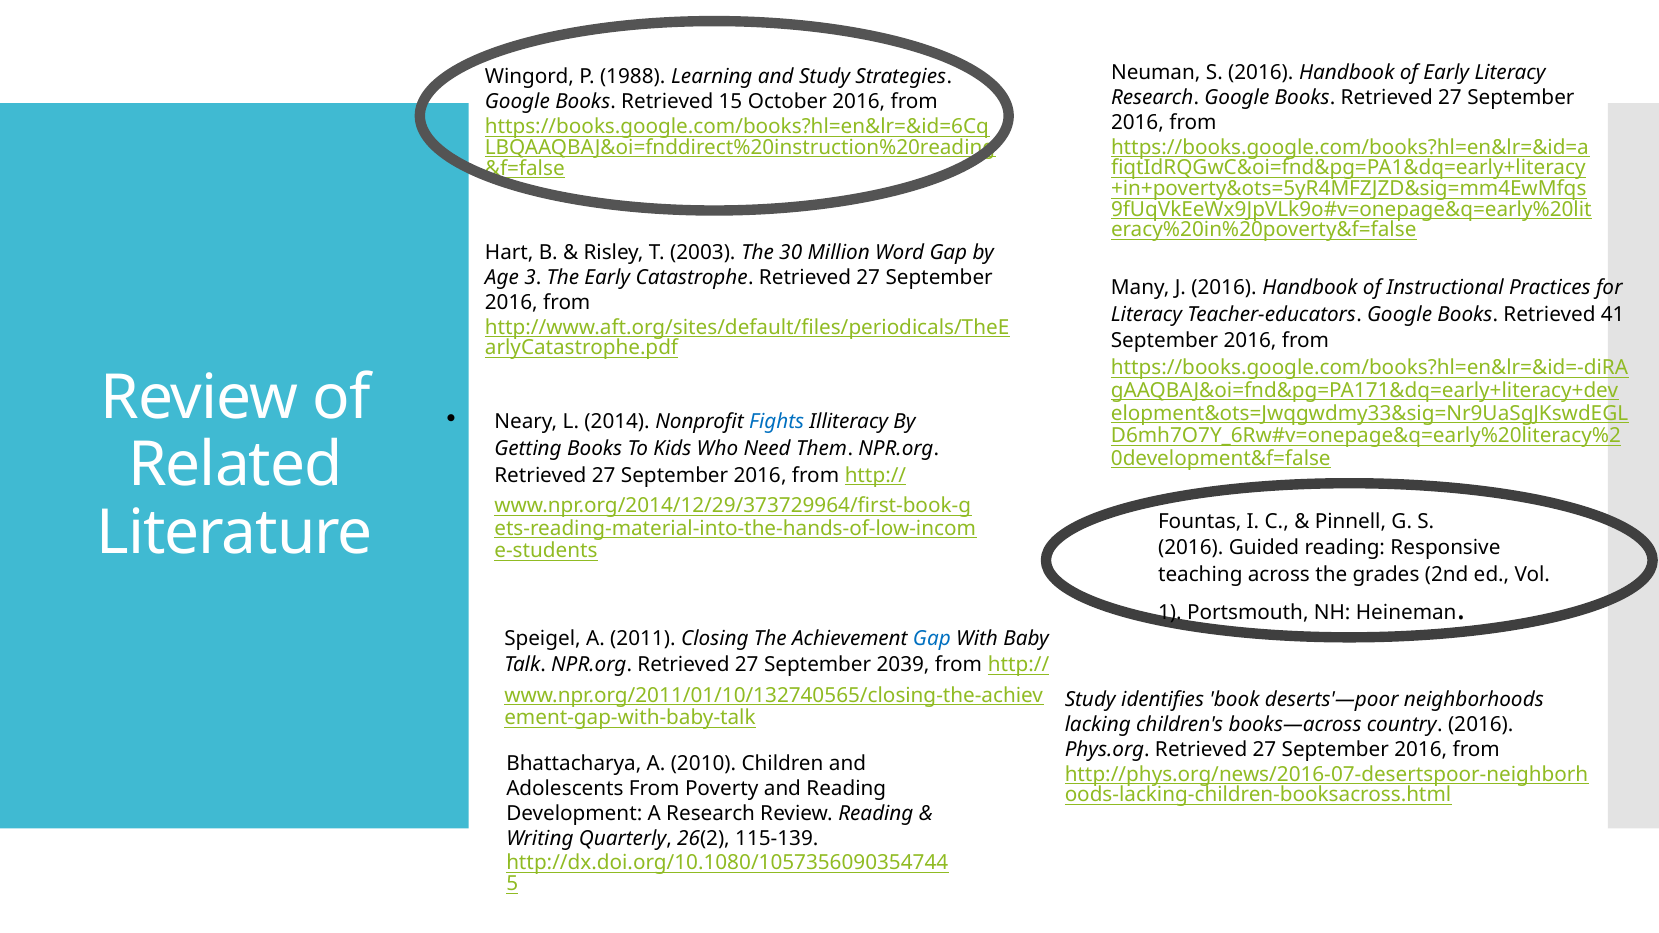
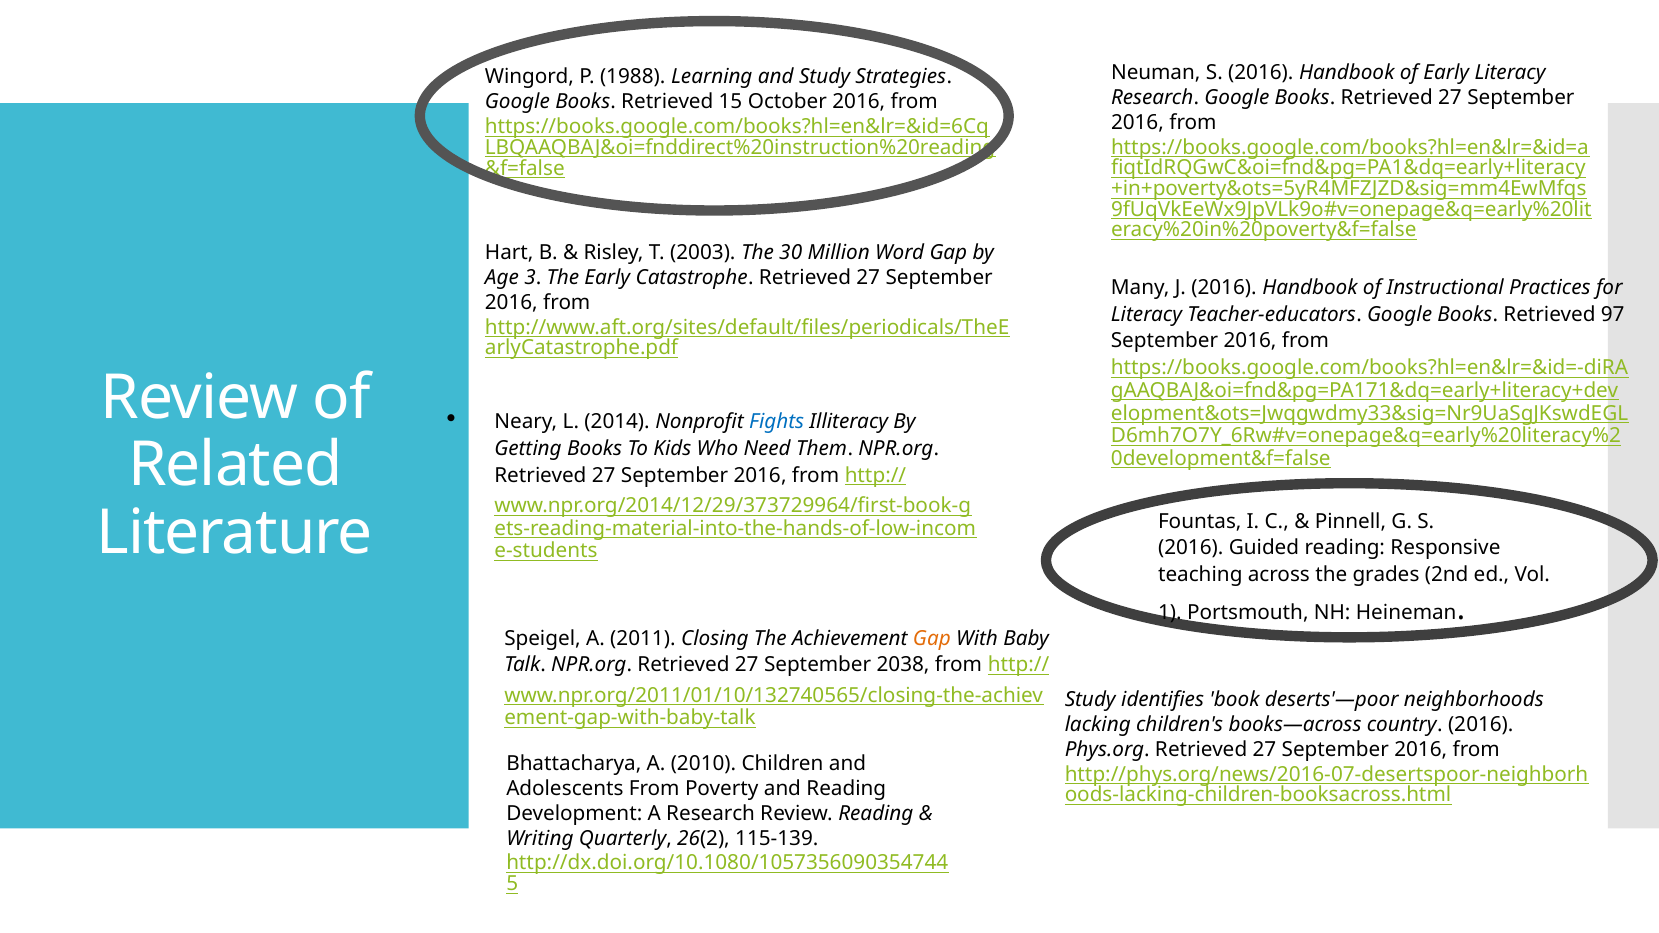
41: 41 -> 97 (1613, 314)
Gap colour: blue -> orange (932, 638)
2039: 2039 -> 2038 (903, 665)
